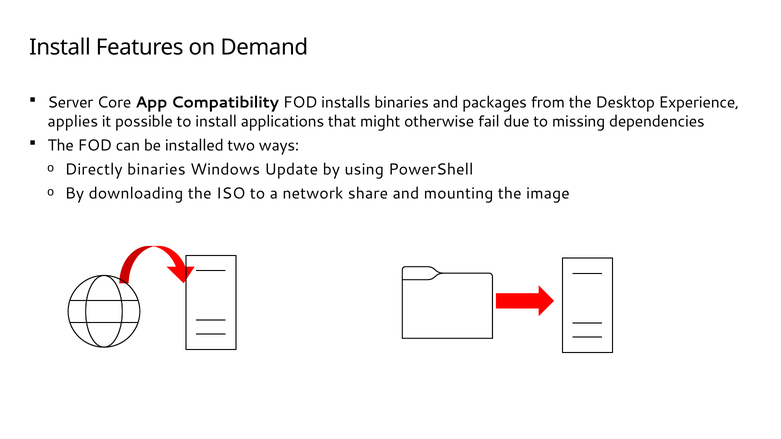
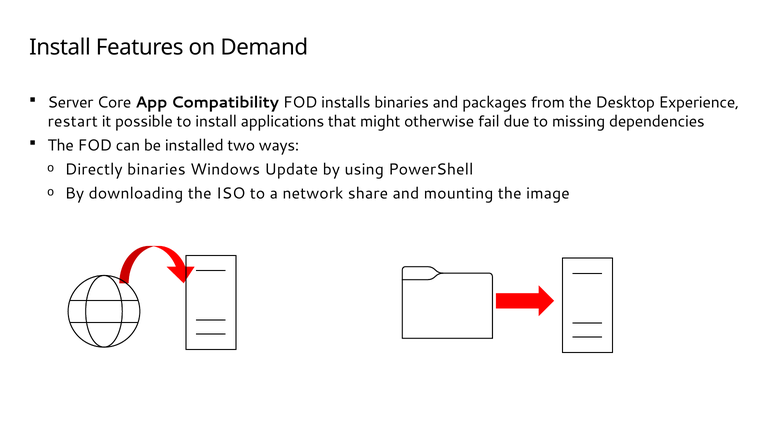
applies: applies -> restart (73, 122)
